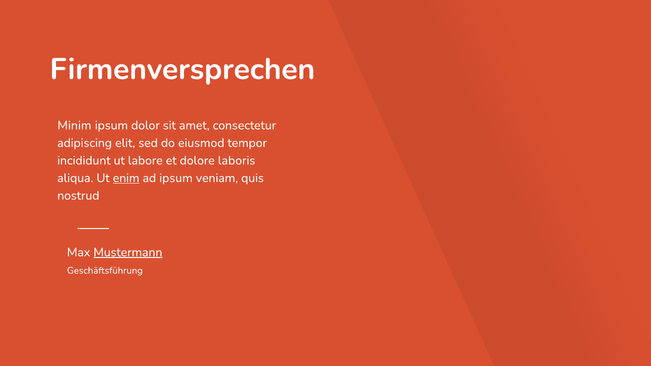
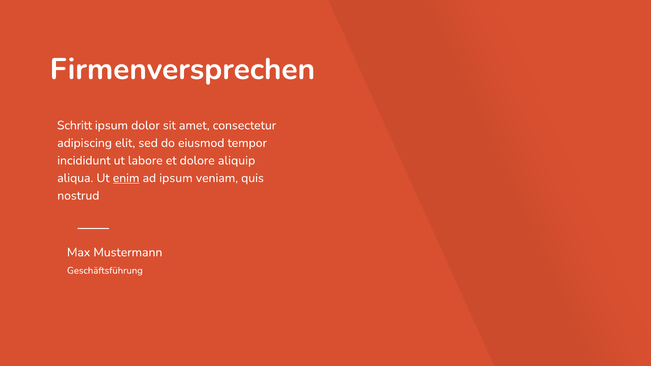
Minim: Minim -> Schritt (75, 125)
laboris: laboris -> aliquip (237, 161)
Mustermann underline: present -> none (128, 252)
